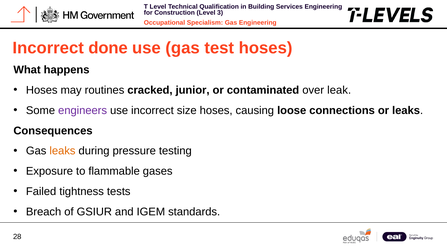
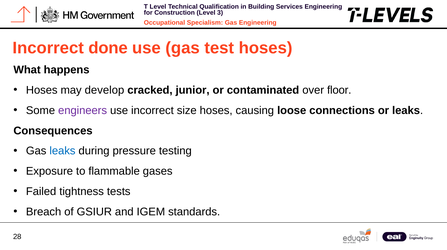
routines: routines -> develop (104, 90)
leak: leak -> floor (339, 90)
leaks colour: orange -> blue (62, 151)
